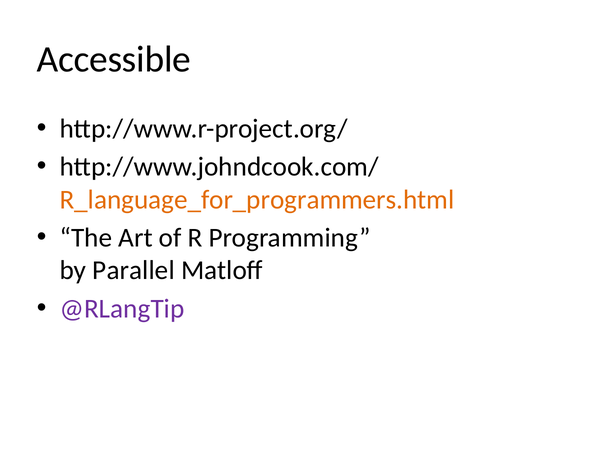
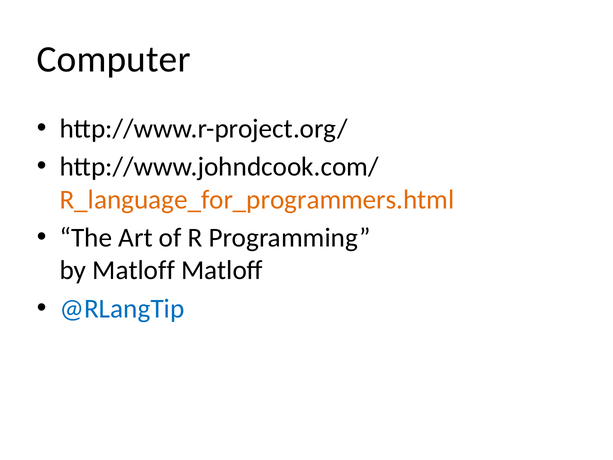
Accessible: Accessible -> Computer (114, 59)
by Parallel: Parallel -> Matloff (134, 270)
@RLangTip colour: purple -> blue (122, 308)
